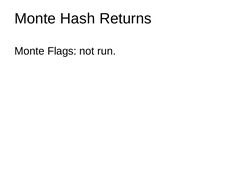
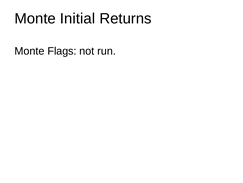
Hash: Hash -> Initial (78, 18)
